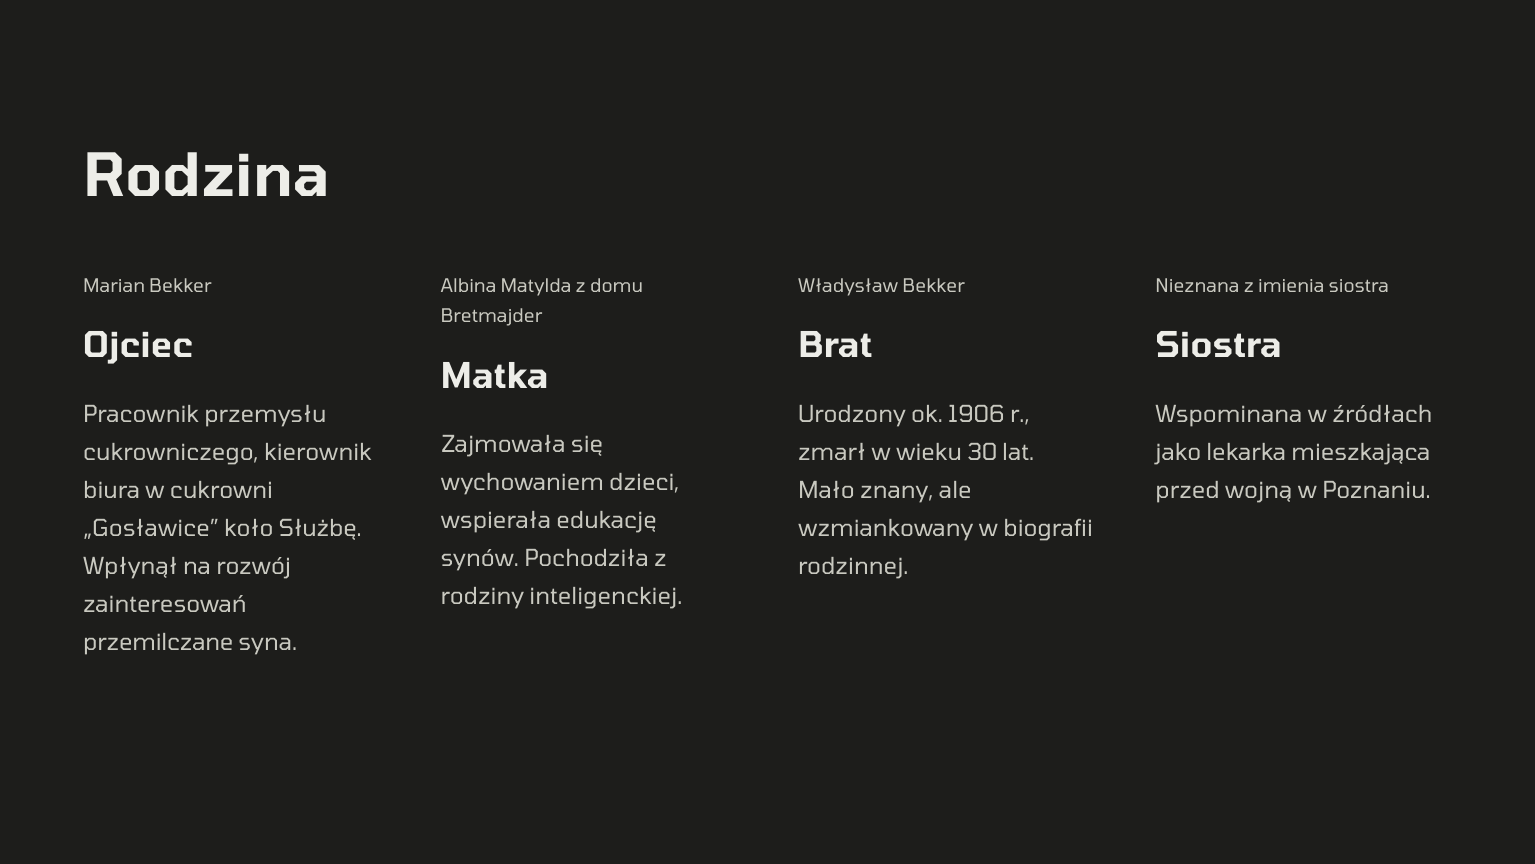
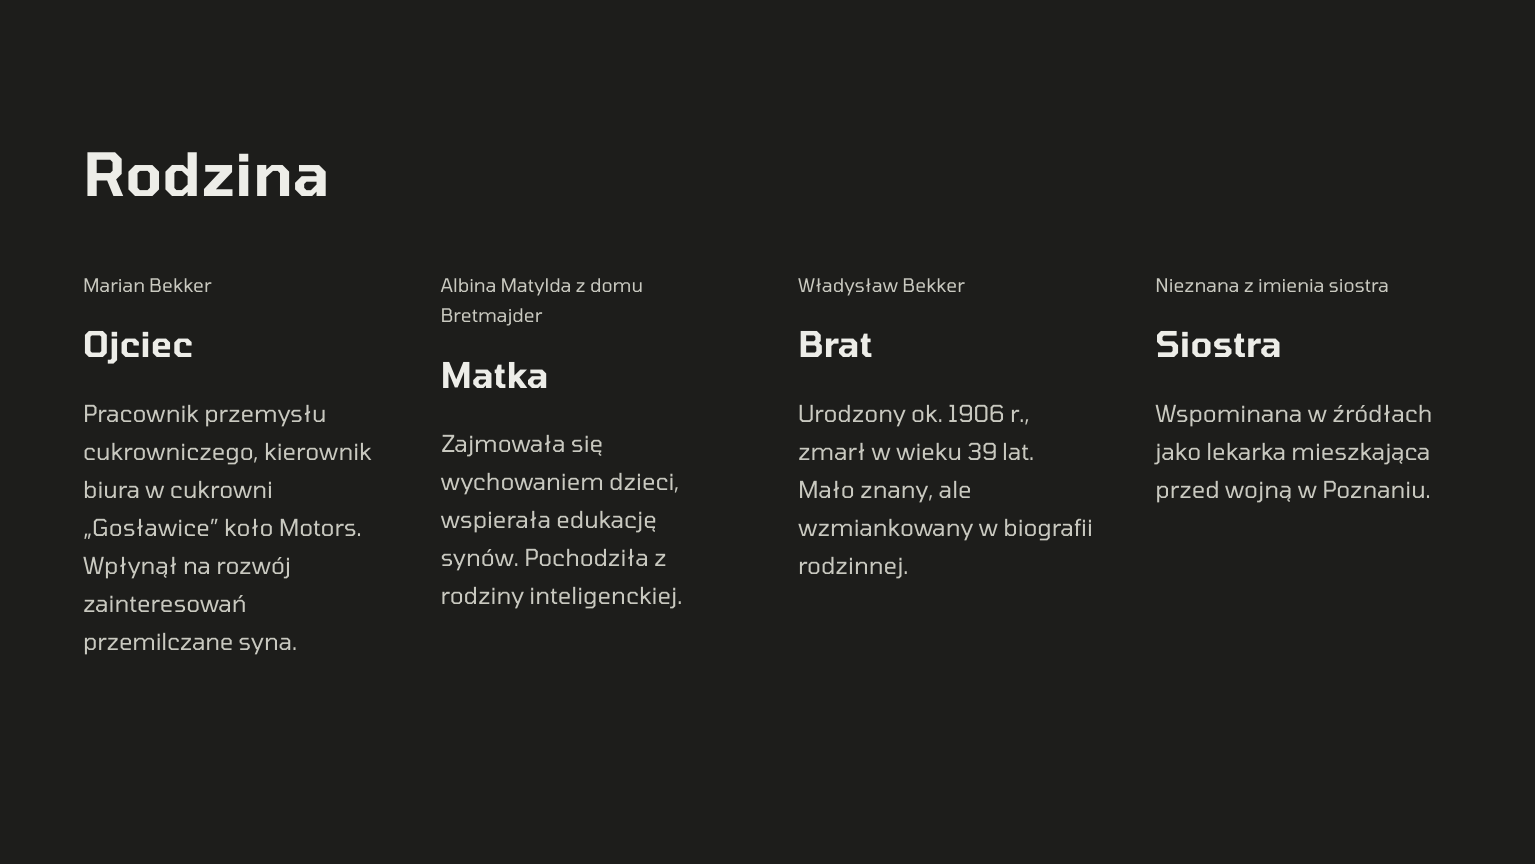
30: 30 -> 39 (982, 452)
Służbę: Służbę -> Motors (320, 528)
